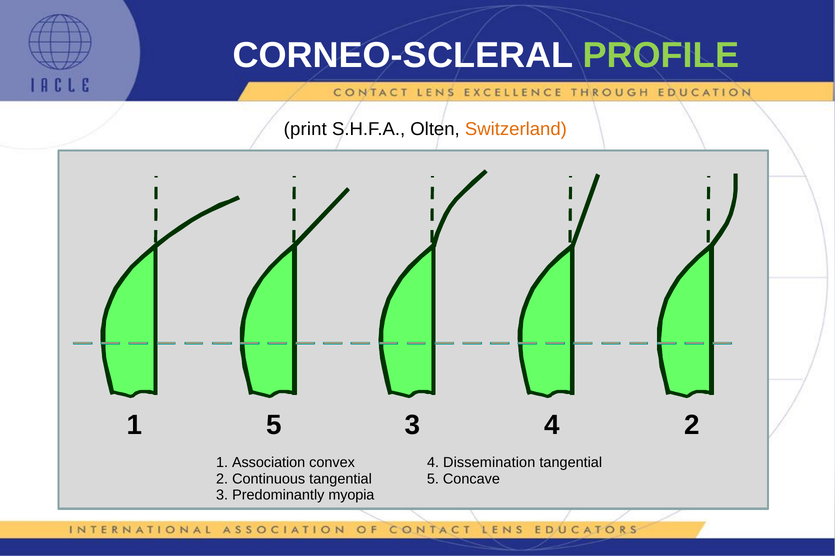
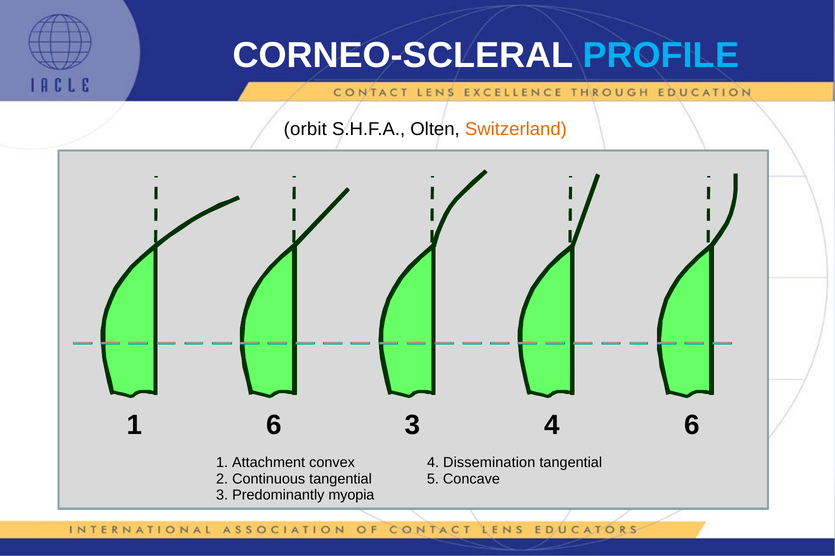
PROFILE colour: light green -> light blue (661, 55)
print: print -> orbit (305, 129)
1 5: 5 -> 6 (274, 426)
4 2: 2 -> 6 (692, 426)
Association: Association -> Attachment (269, 463)
